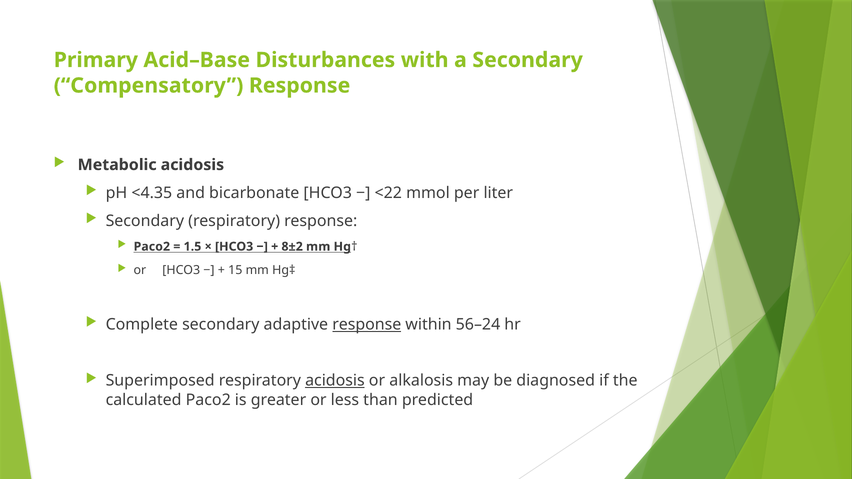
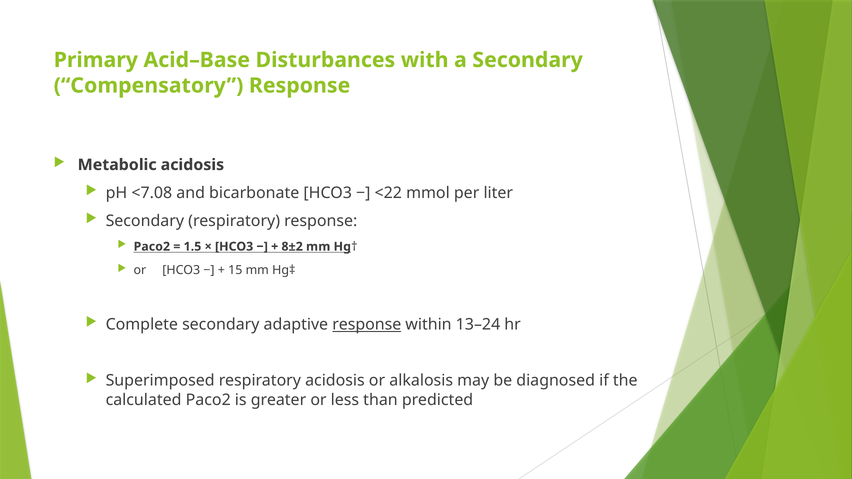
<4.35: <4.35 -> <7.08 (152, 193)
56–24: 56–24 -> 13–24 (478, 325)
acidosis underline: present -> none (335, 381)
